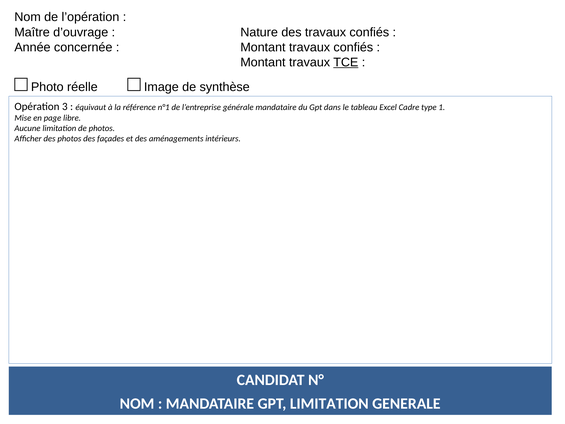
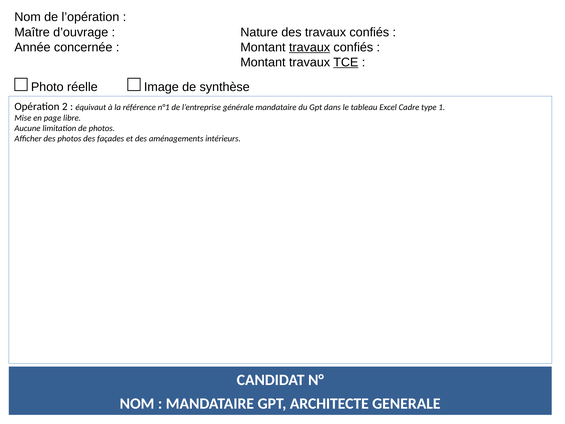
travaux underline: none -> present (310, 47)
3: 3 -> 2 (65, 106)
GPT LIMITATION: LIMITATION -> ARCHITECTE (329, 404)
